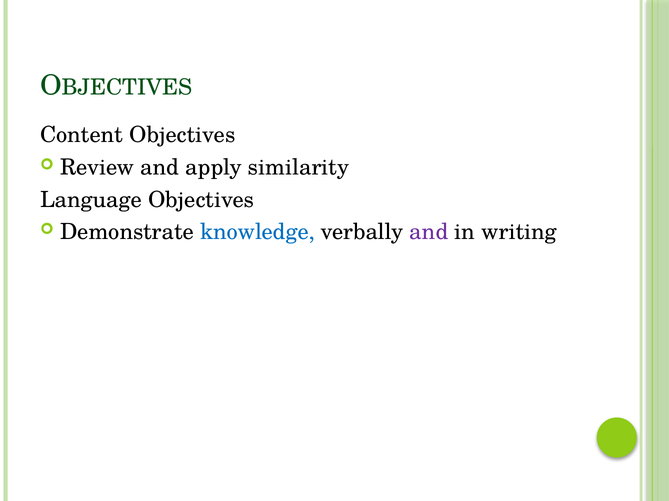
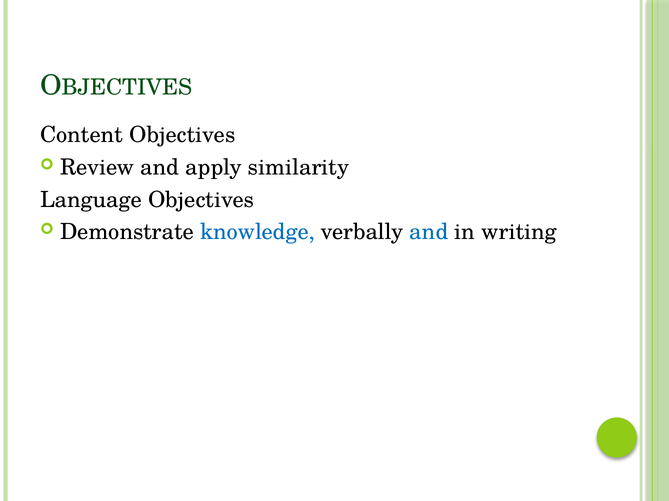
and colour: purple -> blue (429, 232)
